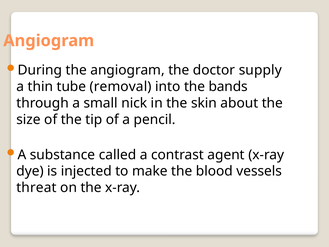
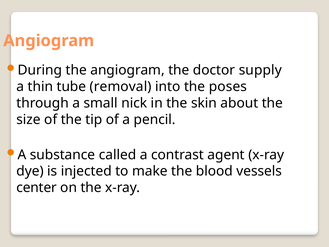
bands: bands -> poses (228, 86)
threat: threat -> center (37, 187)
